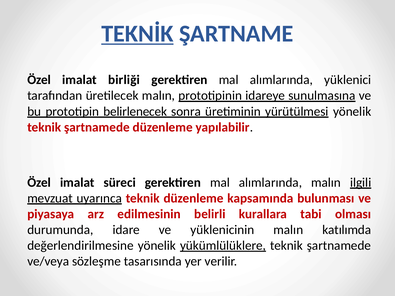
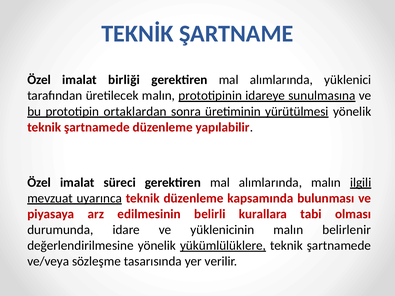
TEKNİK underline: present -> none (137, 34)
belirlenecek: belirlenecek -> ortaklardan (135, 112)
katılımda: katılımda -> belirlenir (347, 230)
